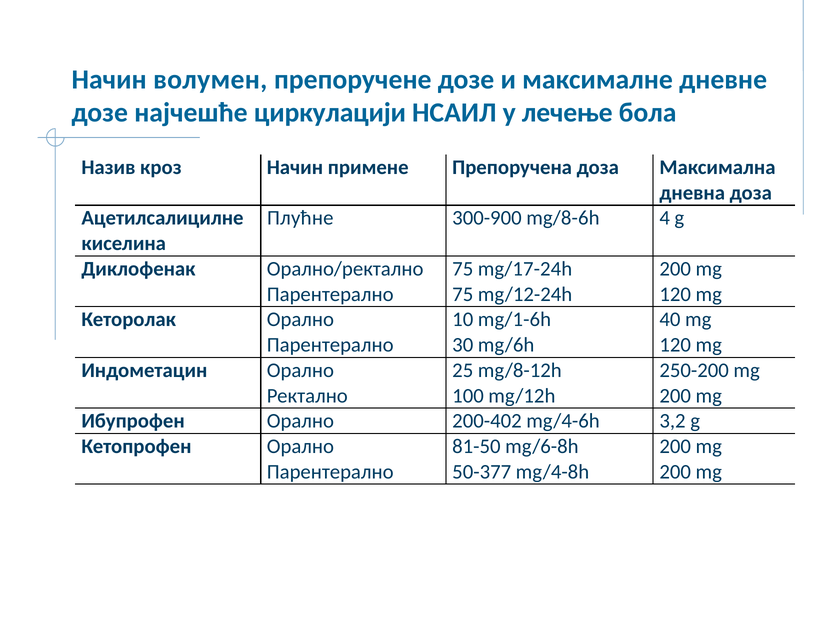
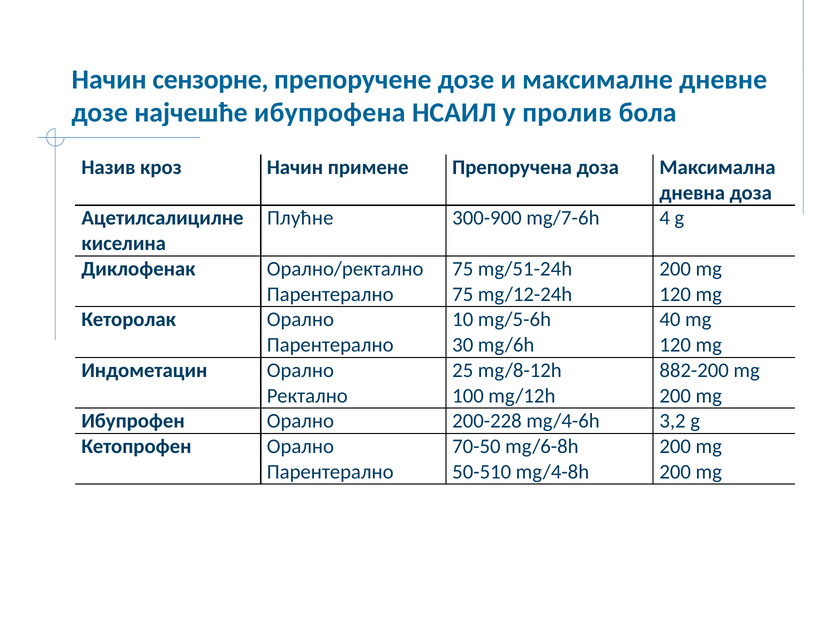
волумен: волумен -> сензорне (211, 79)
циркулацији: циркулацији -> ибупрофена (330, 113)
лечење: лечење -> пролив (567, 113)
mg/8-6h: mg/8-6h -> mg/7-6h (563, 218)
mg/17-24h: mg/17-24h -> mg/51-24h (525, 269)
mg/1-6h: mg/1-6h -> mg/5-6h (514, 320)
250-200: 250-200 -> 882-200 (694, 370)
200-402: 200-402 -> 200-228 (487, 421)
81-50: 81-50 -> 70-50 (476, 447)
50-377: 50-377 -> 50-510 (482, 472)
